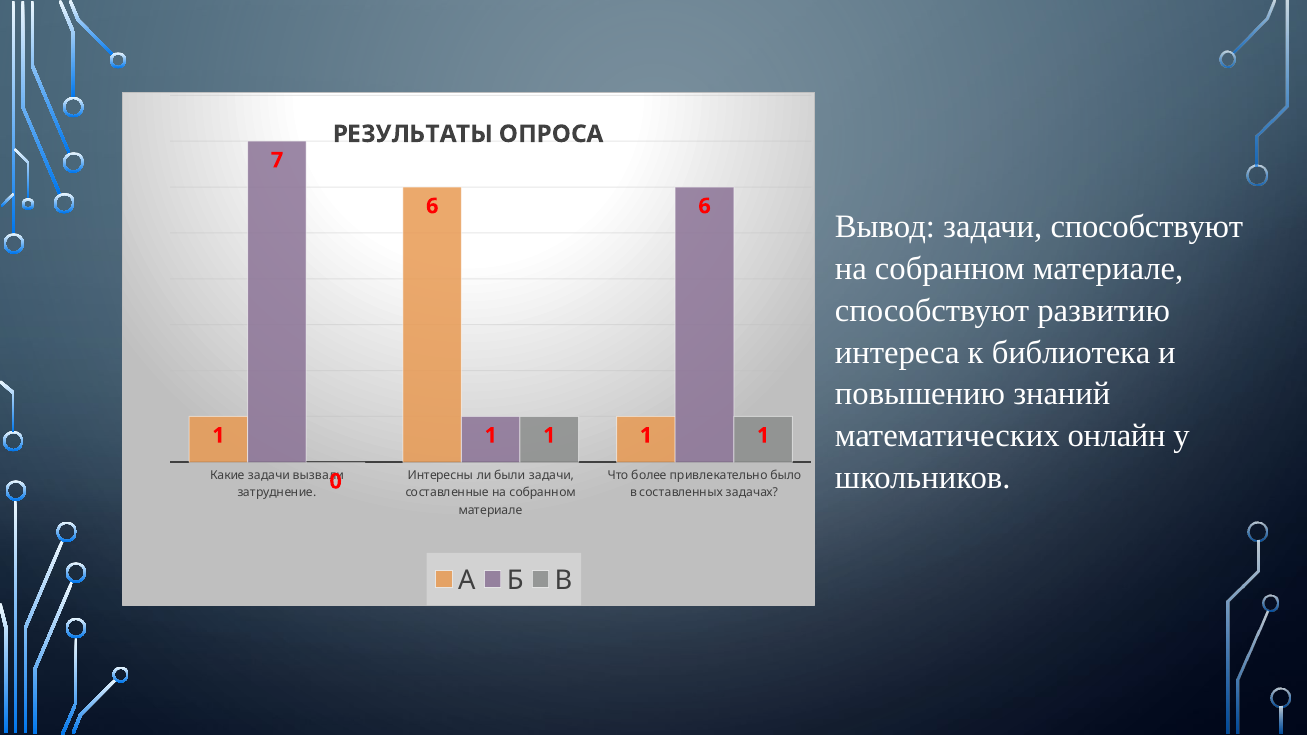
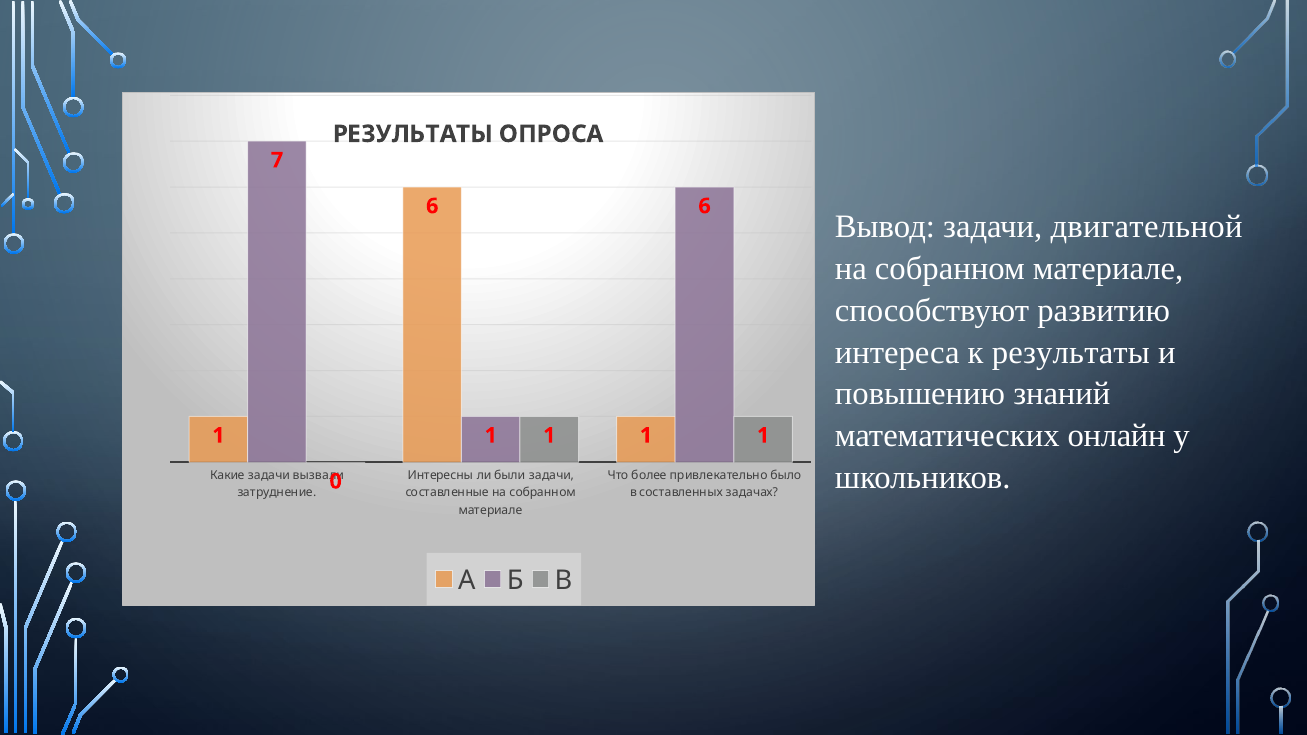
задачи способствуют: способствуют -> двигательной (1147, 226)
к библиотека: библиотека -> результаты (1071, 352)
